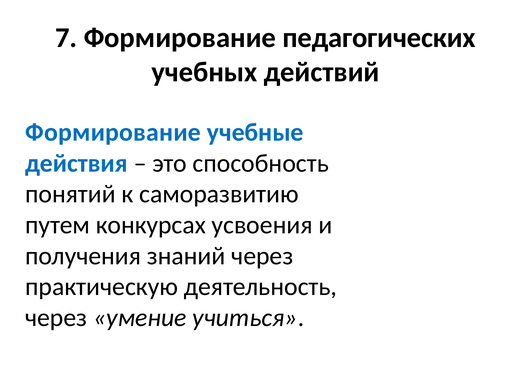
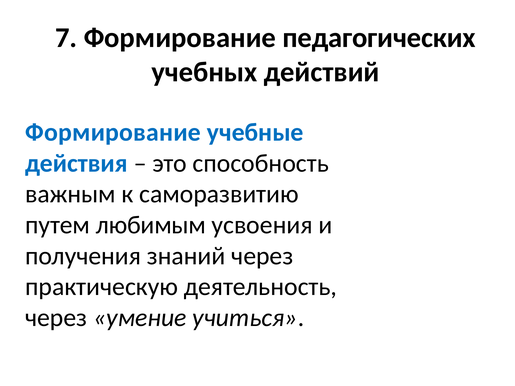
понятий: понятий -> важным (70, 194)
конкурсах: конкурсах -> любимым (151, 225)
